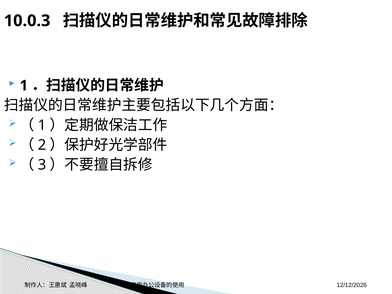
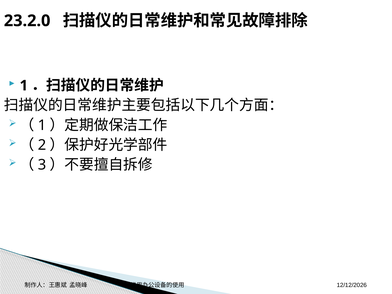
10.0.3: 10.0.3 -> 23.2.0 (27, 21)
